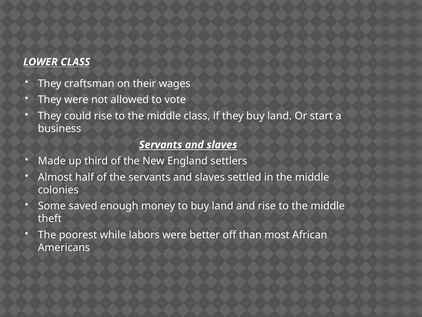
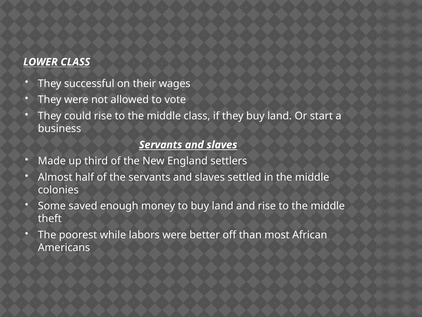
craftsman: craftsman -> successful (89, 83)
